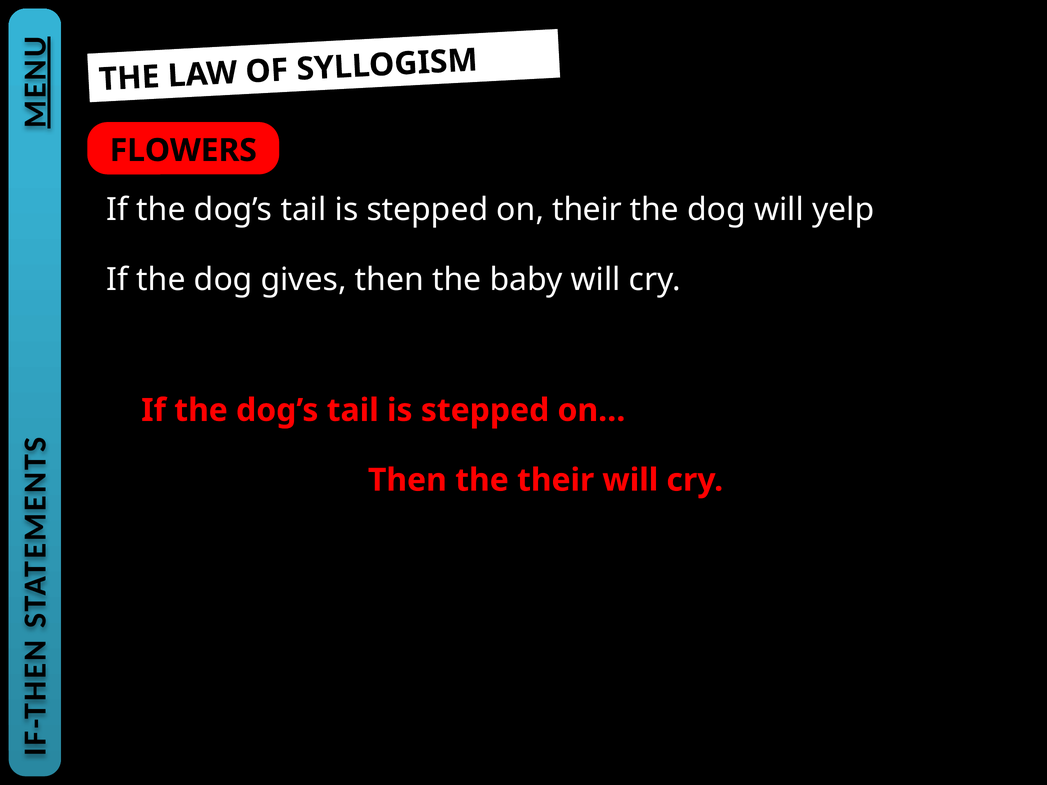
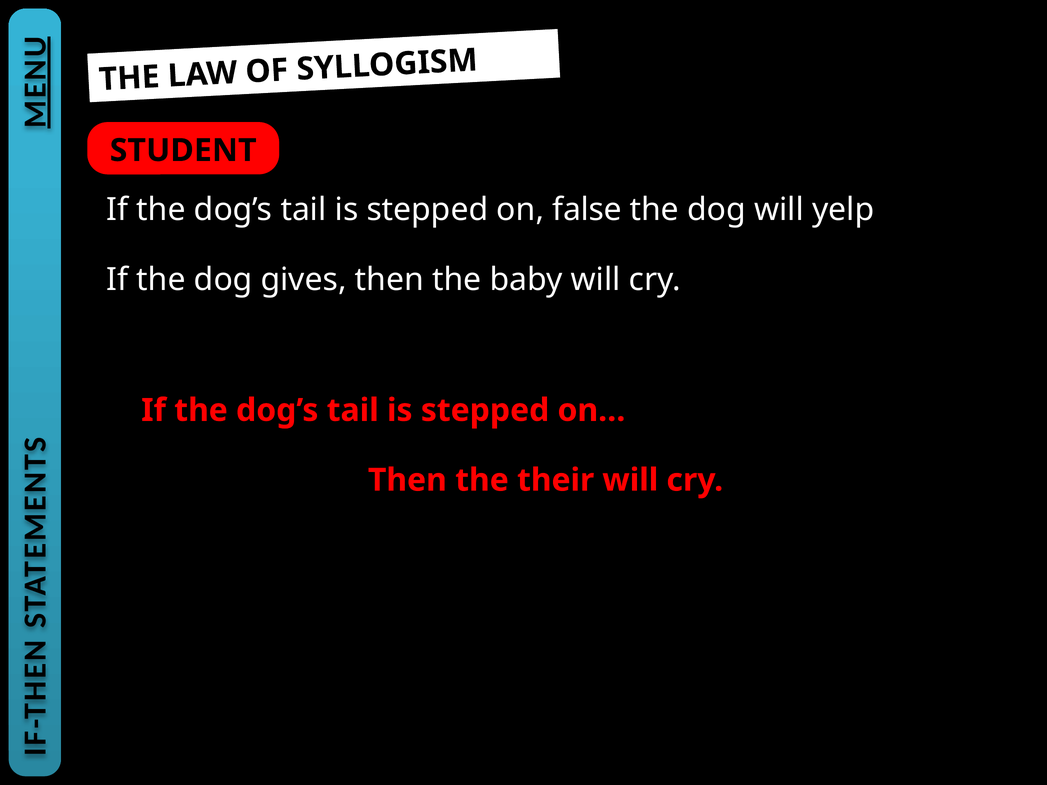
FLOWERS: FLOWERS -> STUDENT (183, 150)
on their: their -> false (587, 210)
